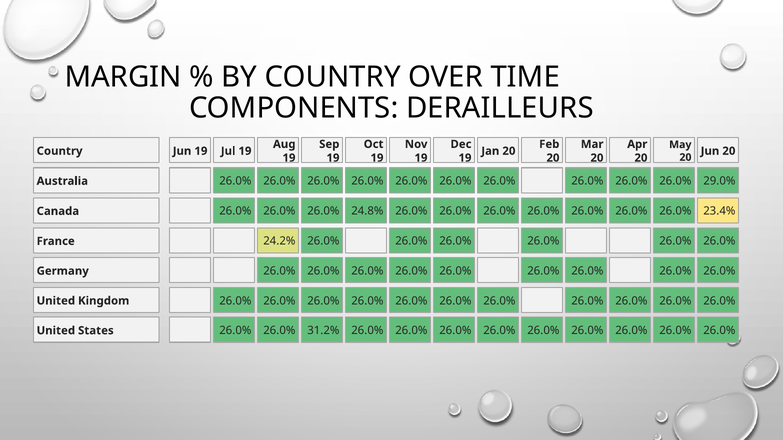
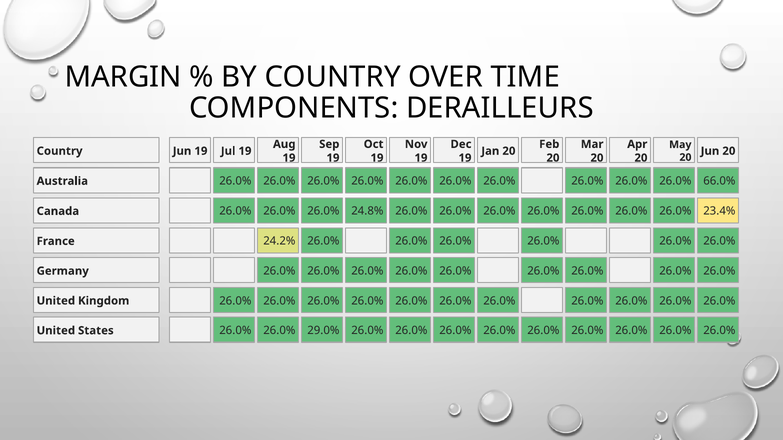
29.0%: 29.0% -> 66.0% (719, 181)
31.2%: 31.2% -> 29.0% (323, 331)
